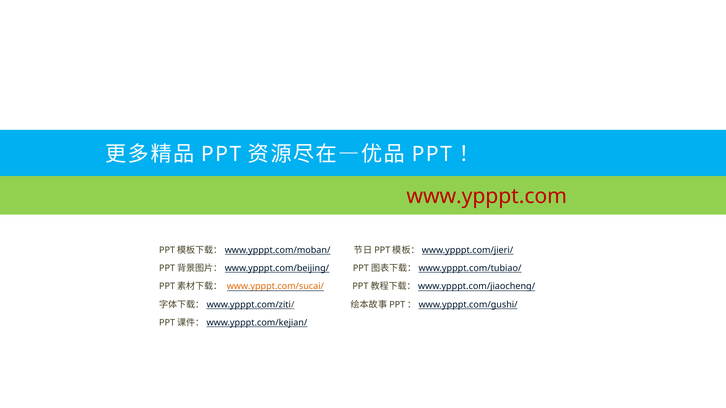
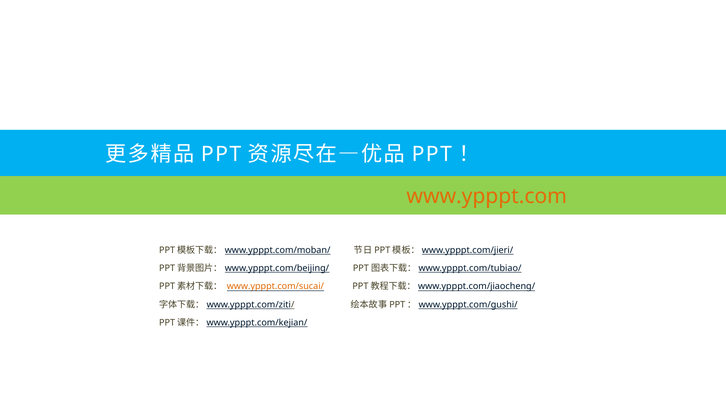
www.ypppt.com colour: red -> orange (487, 197)
